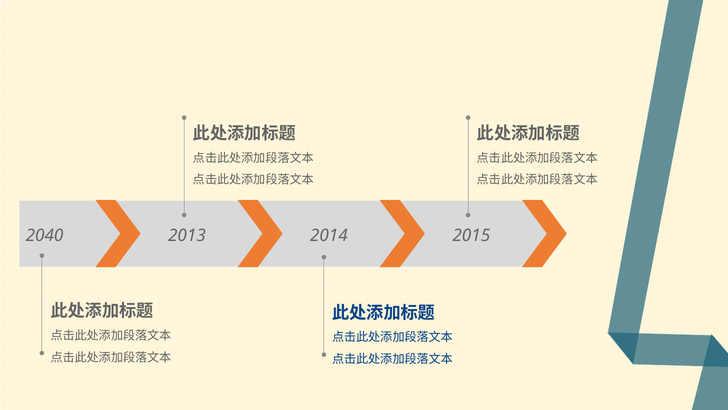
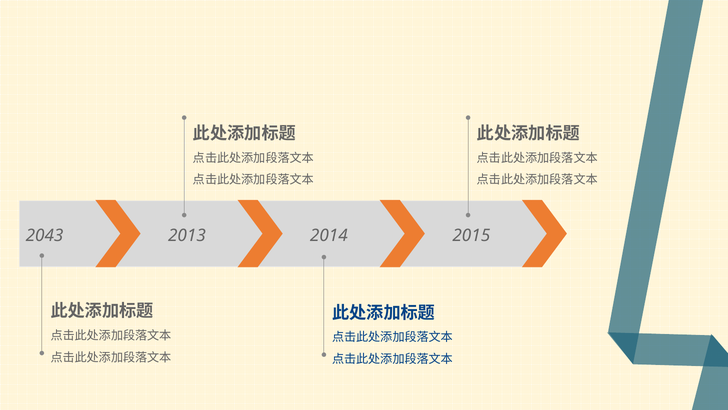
2040: 2040 -> 2043 (45, 235)
